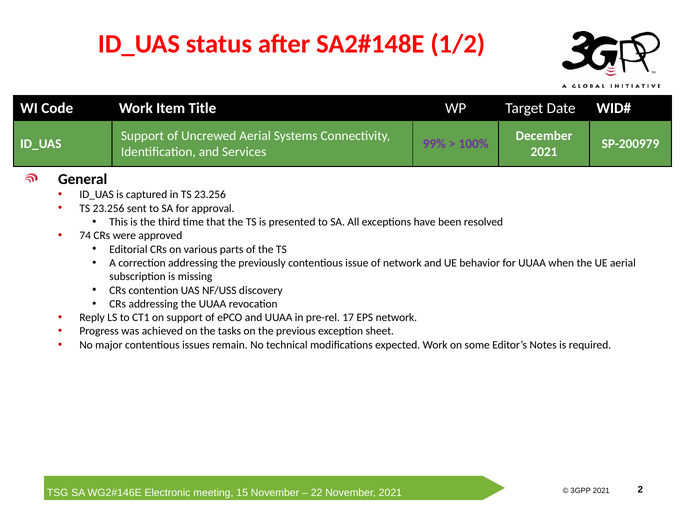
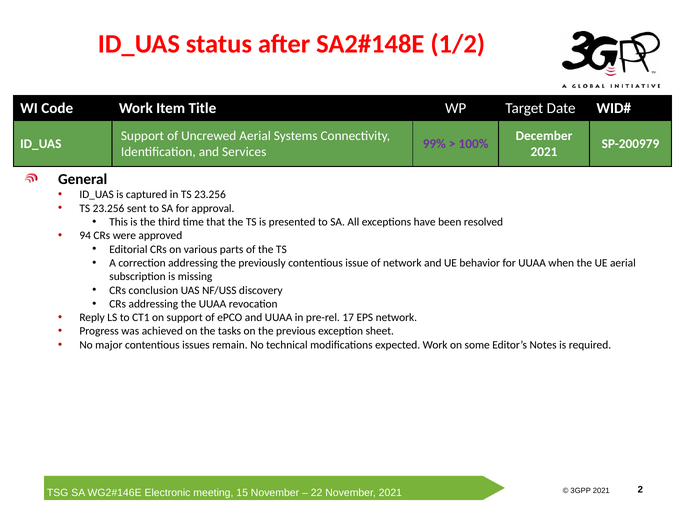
74: 74 -> 94 (85, 236)
contention: contention -> conclusion (153, 290)
